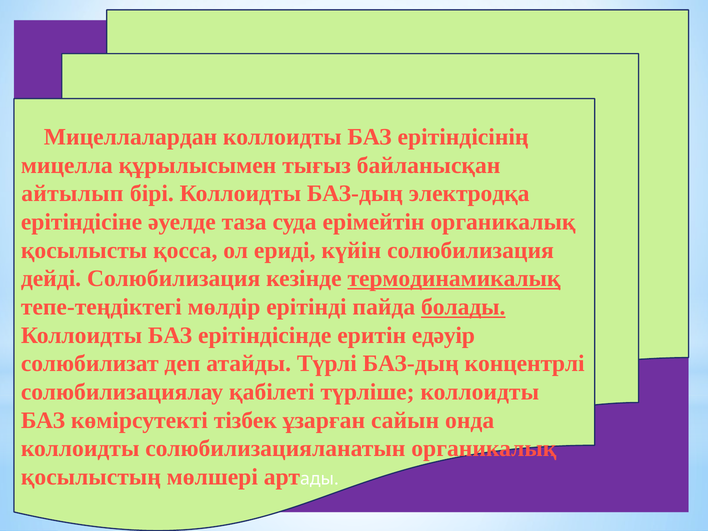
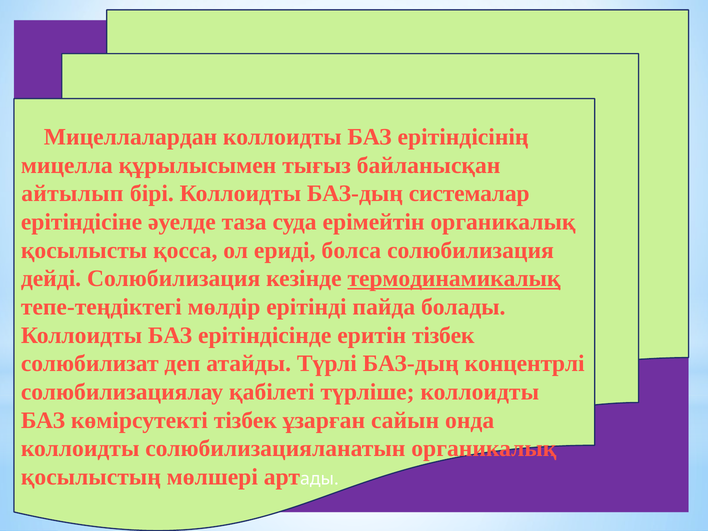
электродқа: электродқа -> системалар (469, 194)
күйін: күйін -> болса (351, 250)
болады underline: present -> none (463, 307)
еритін едәуір: едәуір -> тізбек (443, 335)
